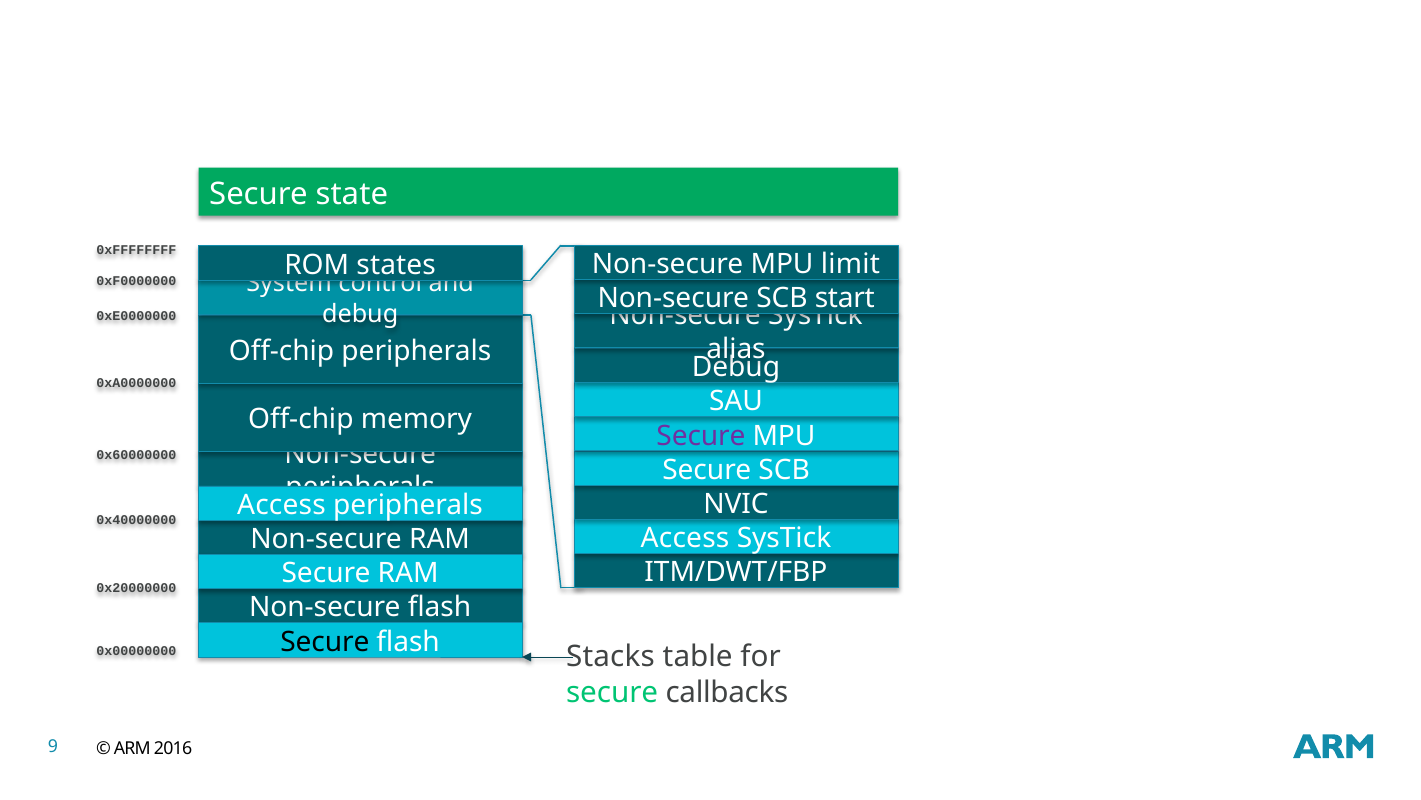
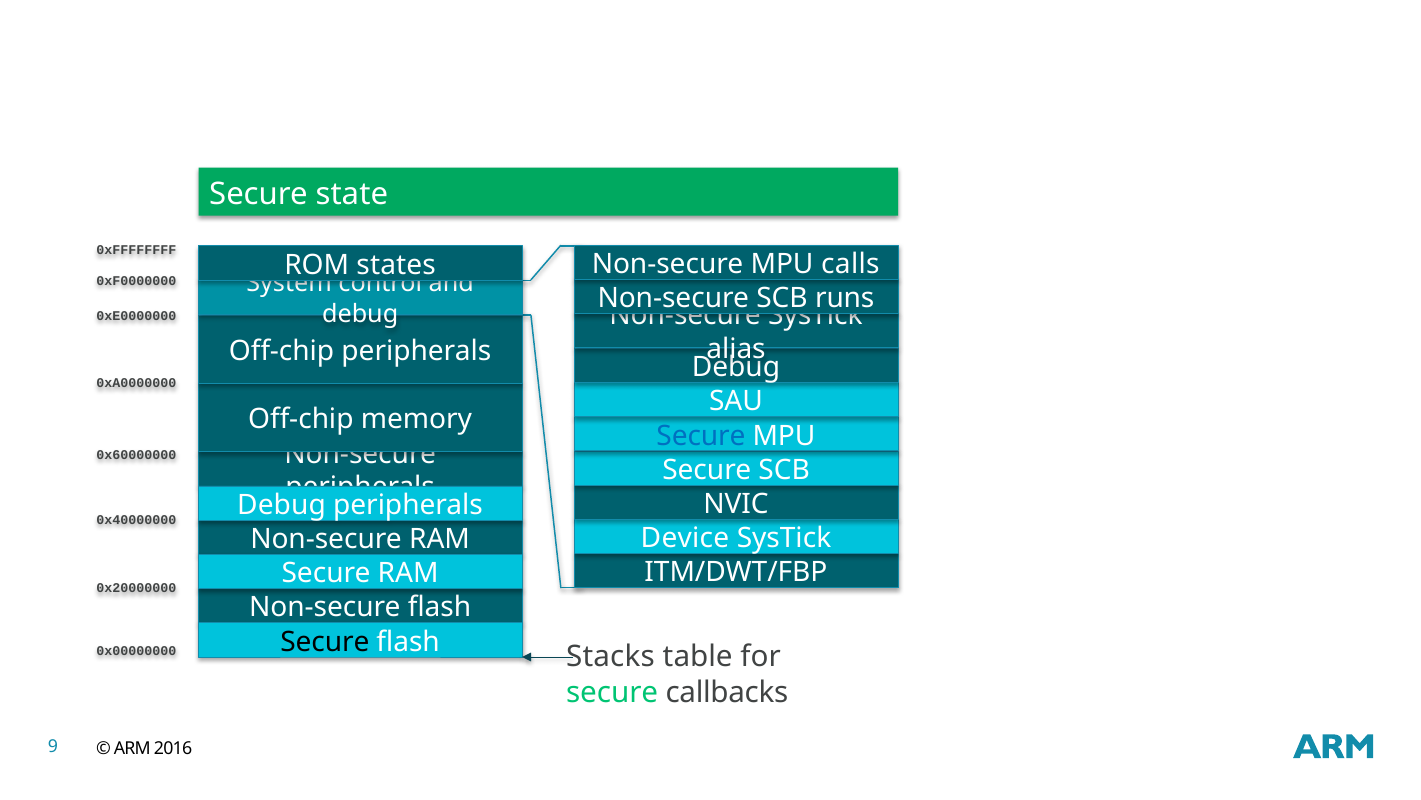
limit: limit -> calls (850, 264)
start: start -> runs (845, 298)
Secure colour: purple -> blue (701, 435)
Access: Access -> Debug (282, 505)
Access: Access -> Device (685, 538)
